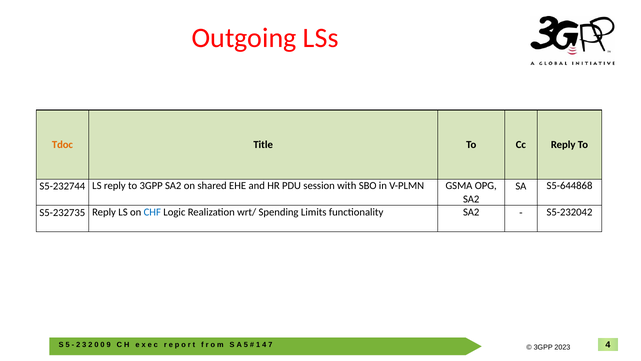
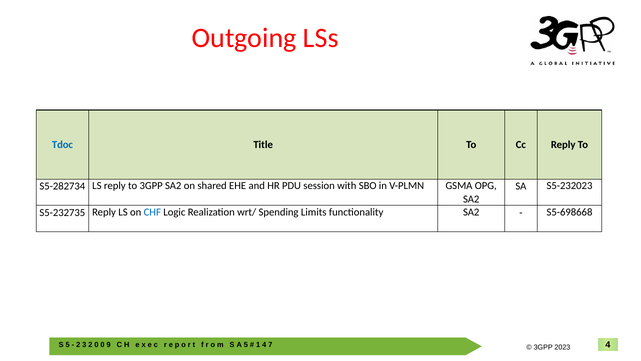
Tdoc colour: orange -> blue (62, 145)
S5-232744: S5-232744 -> S5-282734 (62, 186)
S5-644868: S5-644868 -> S5-232023 (569, 186)
S5-232042: S5-232042 -> S5-698668 (569, 212)
